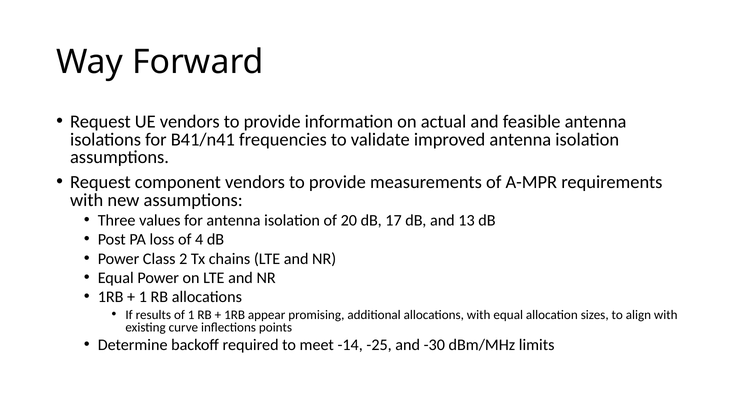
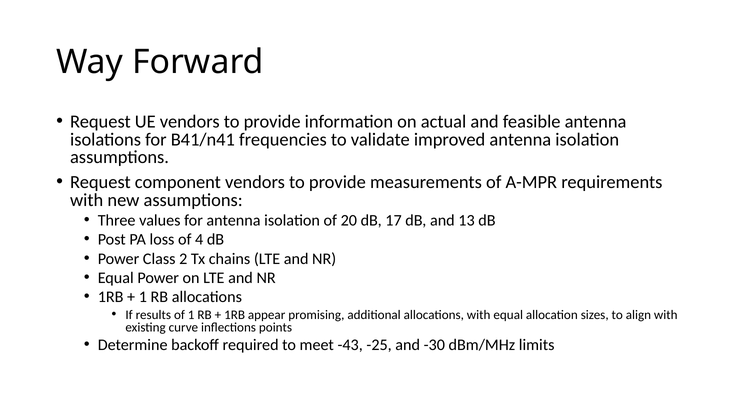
-14: -14 -> -43 (350, 345)
